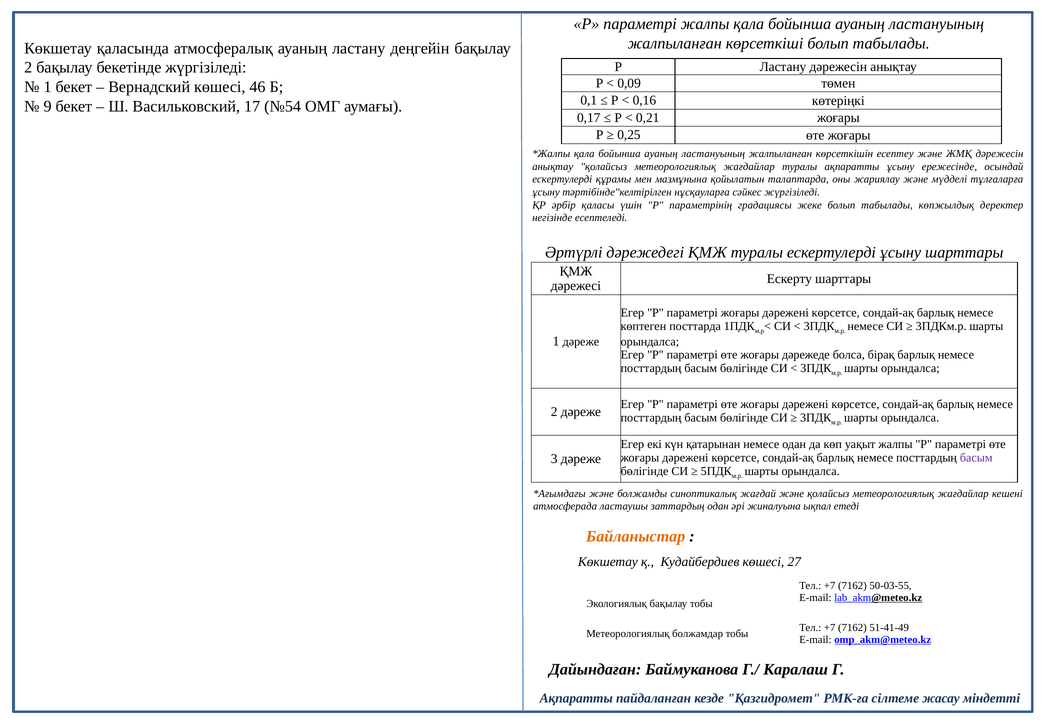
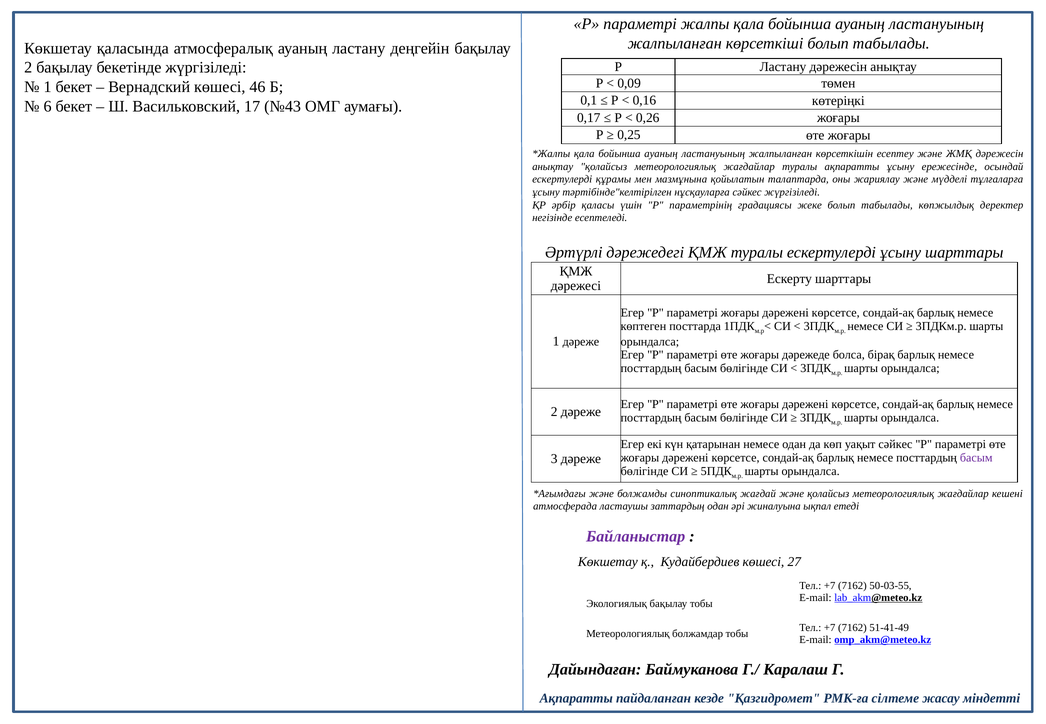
9: 9 -> 6 (48, 106)
№54: №54 -> №43 (283, 106)
0,21: 0,21 -> 0,26 (648, 118)
уақыт жалпы: жалпы -> сәйкес (895, 445)
Байланыстар colour: orange -> purple (636, 537)
